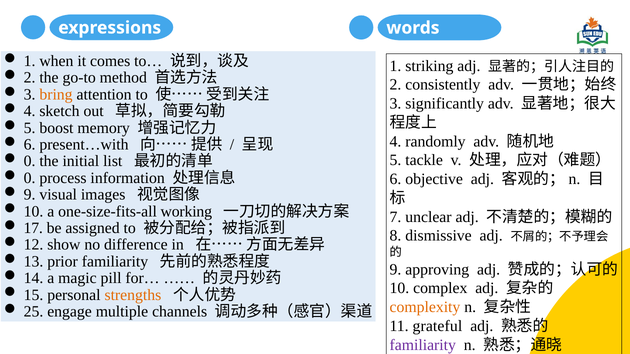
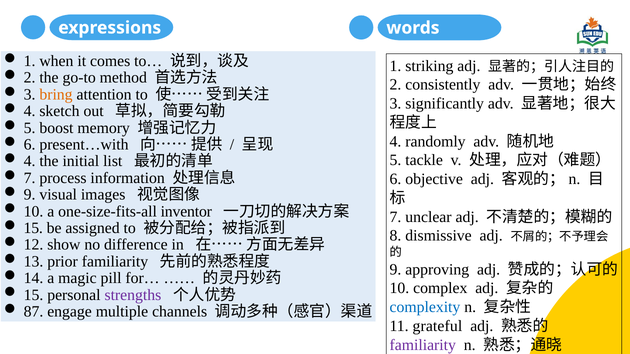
0: 0 -> 4 (30, 161)
0: 0 -> 7 (30, 178)
working: working -> inventor (186, 212)
17: 17 -> 15 (33, 228)
strengths colour: orange -> purple (133, 295)
complexity colour: orange -> blue (425, 307)
25: 25 -> 87 (33, 312)
